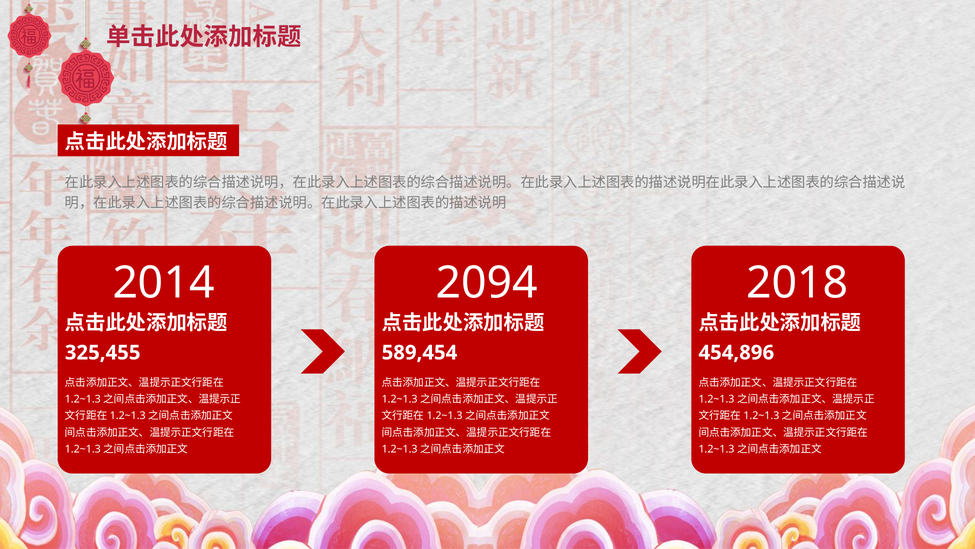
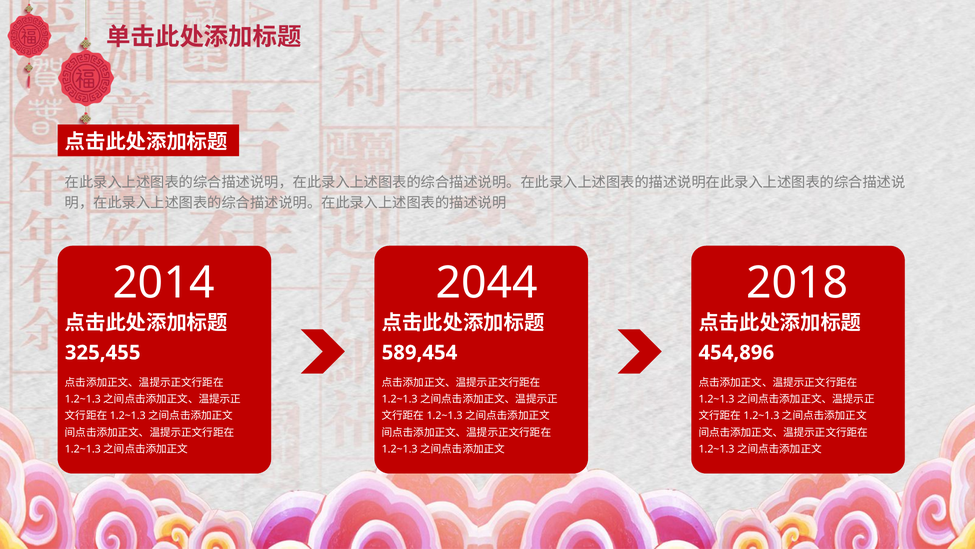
2094: 2094 -> 2044 (487, 283)
